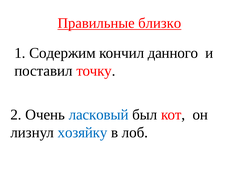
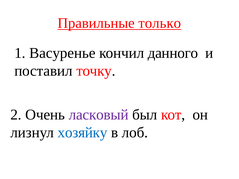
близко: близко -> только (160, 23)
Содержим: Содержим -> Васуренье (62, 53)
ласковый colour: blue -> purple (99, 115)
